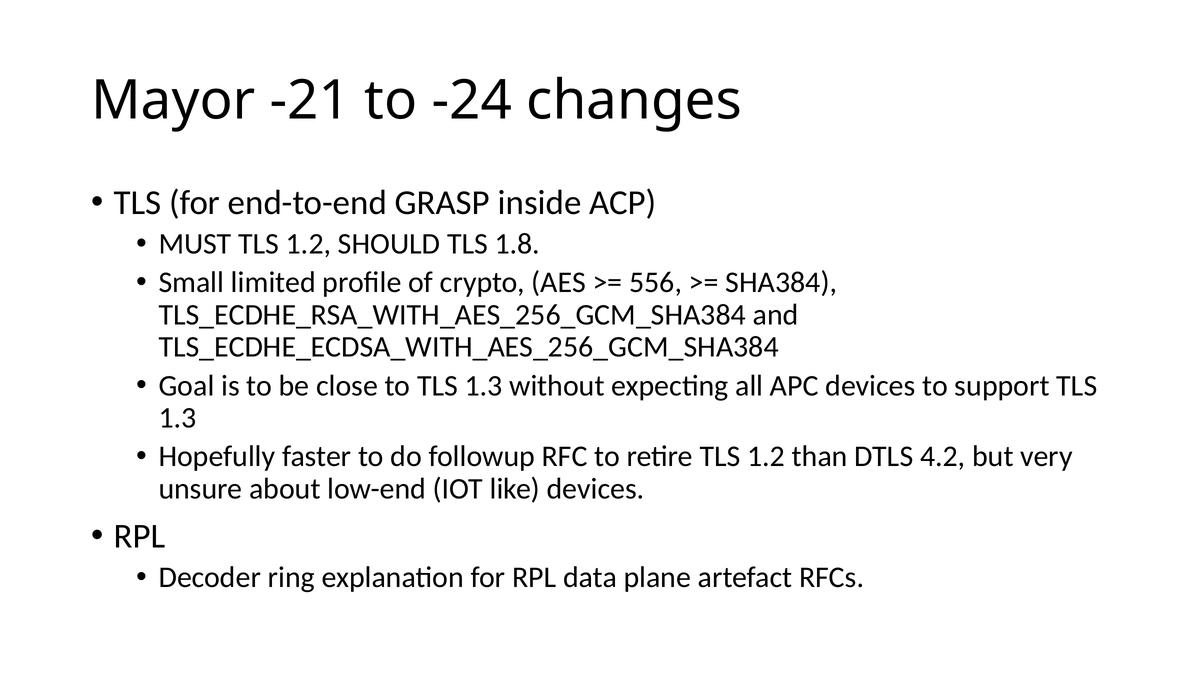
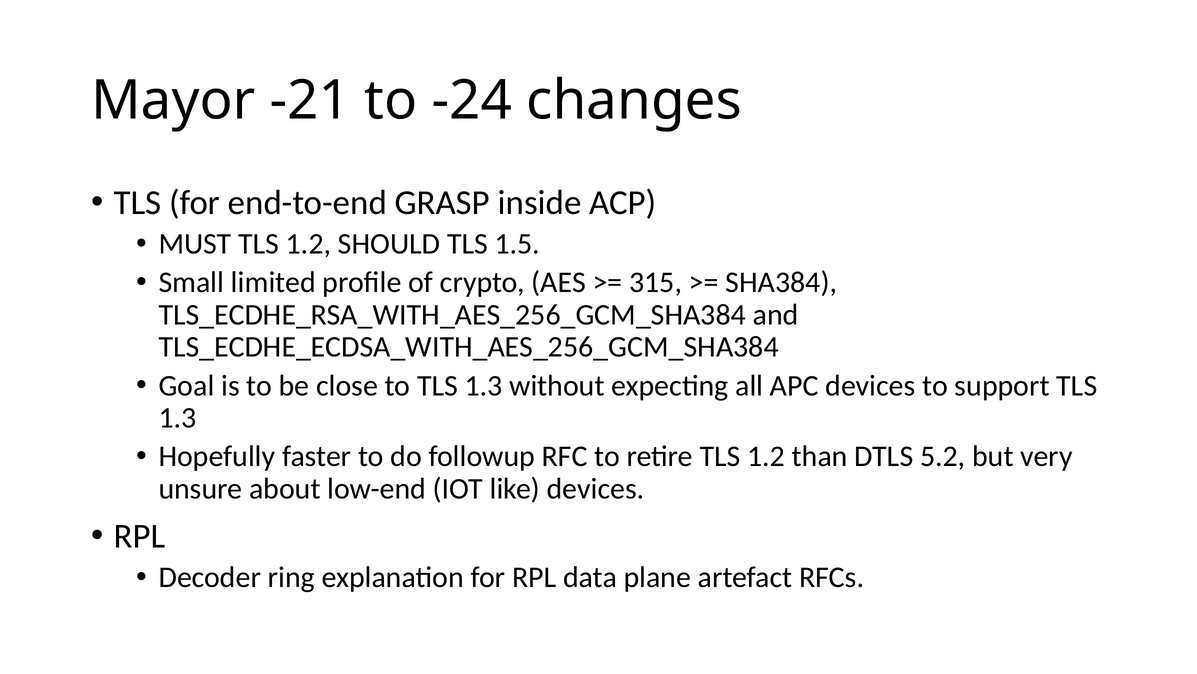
1.8: 1.8 -> 1.5 (517, 244)
556: 556 -> 315 (656, 282)
4.2: 4.2 -> 5.2 (943, 456)
